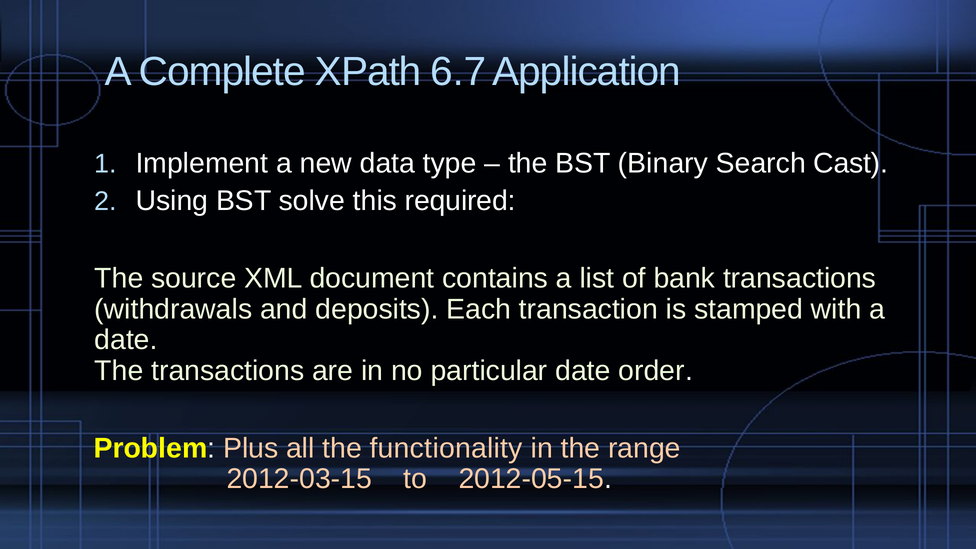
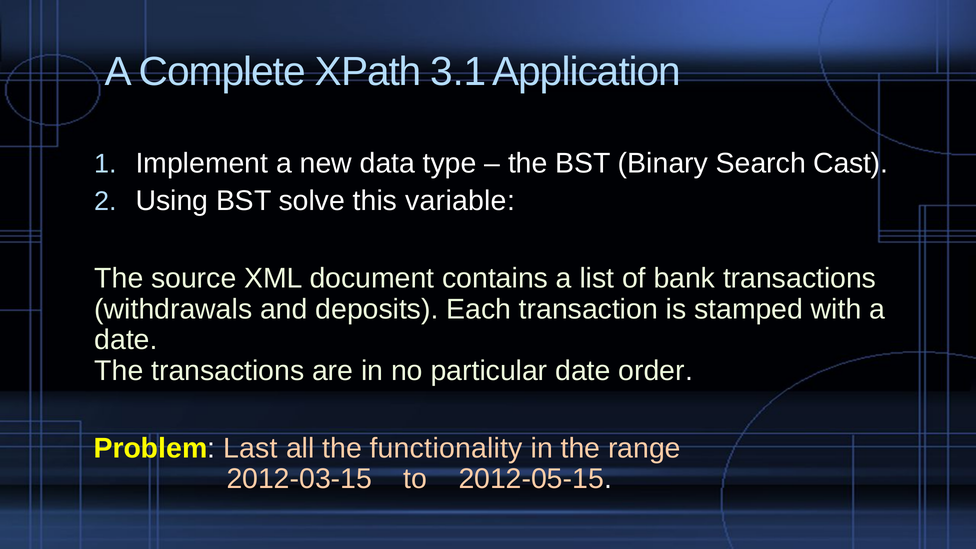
6.7: 6.7 -> 3.1 (458, 72)
required: required -> variable (460, 201)
Plus: Plus -> Last (251, 448)
